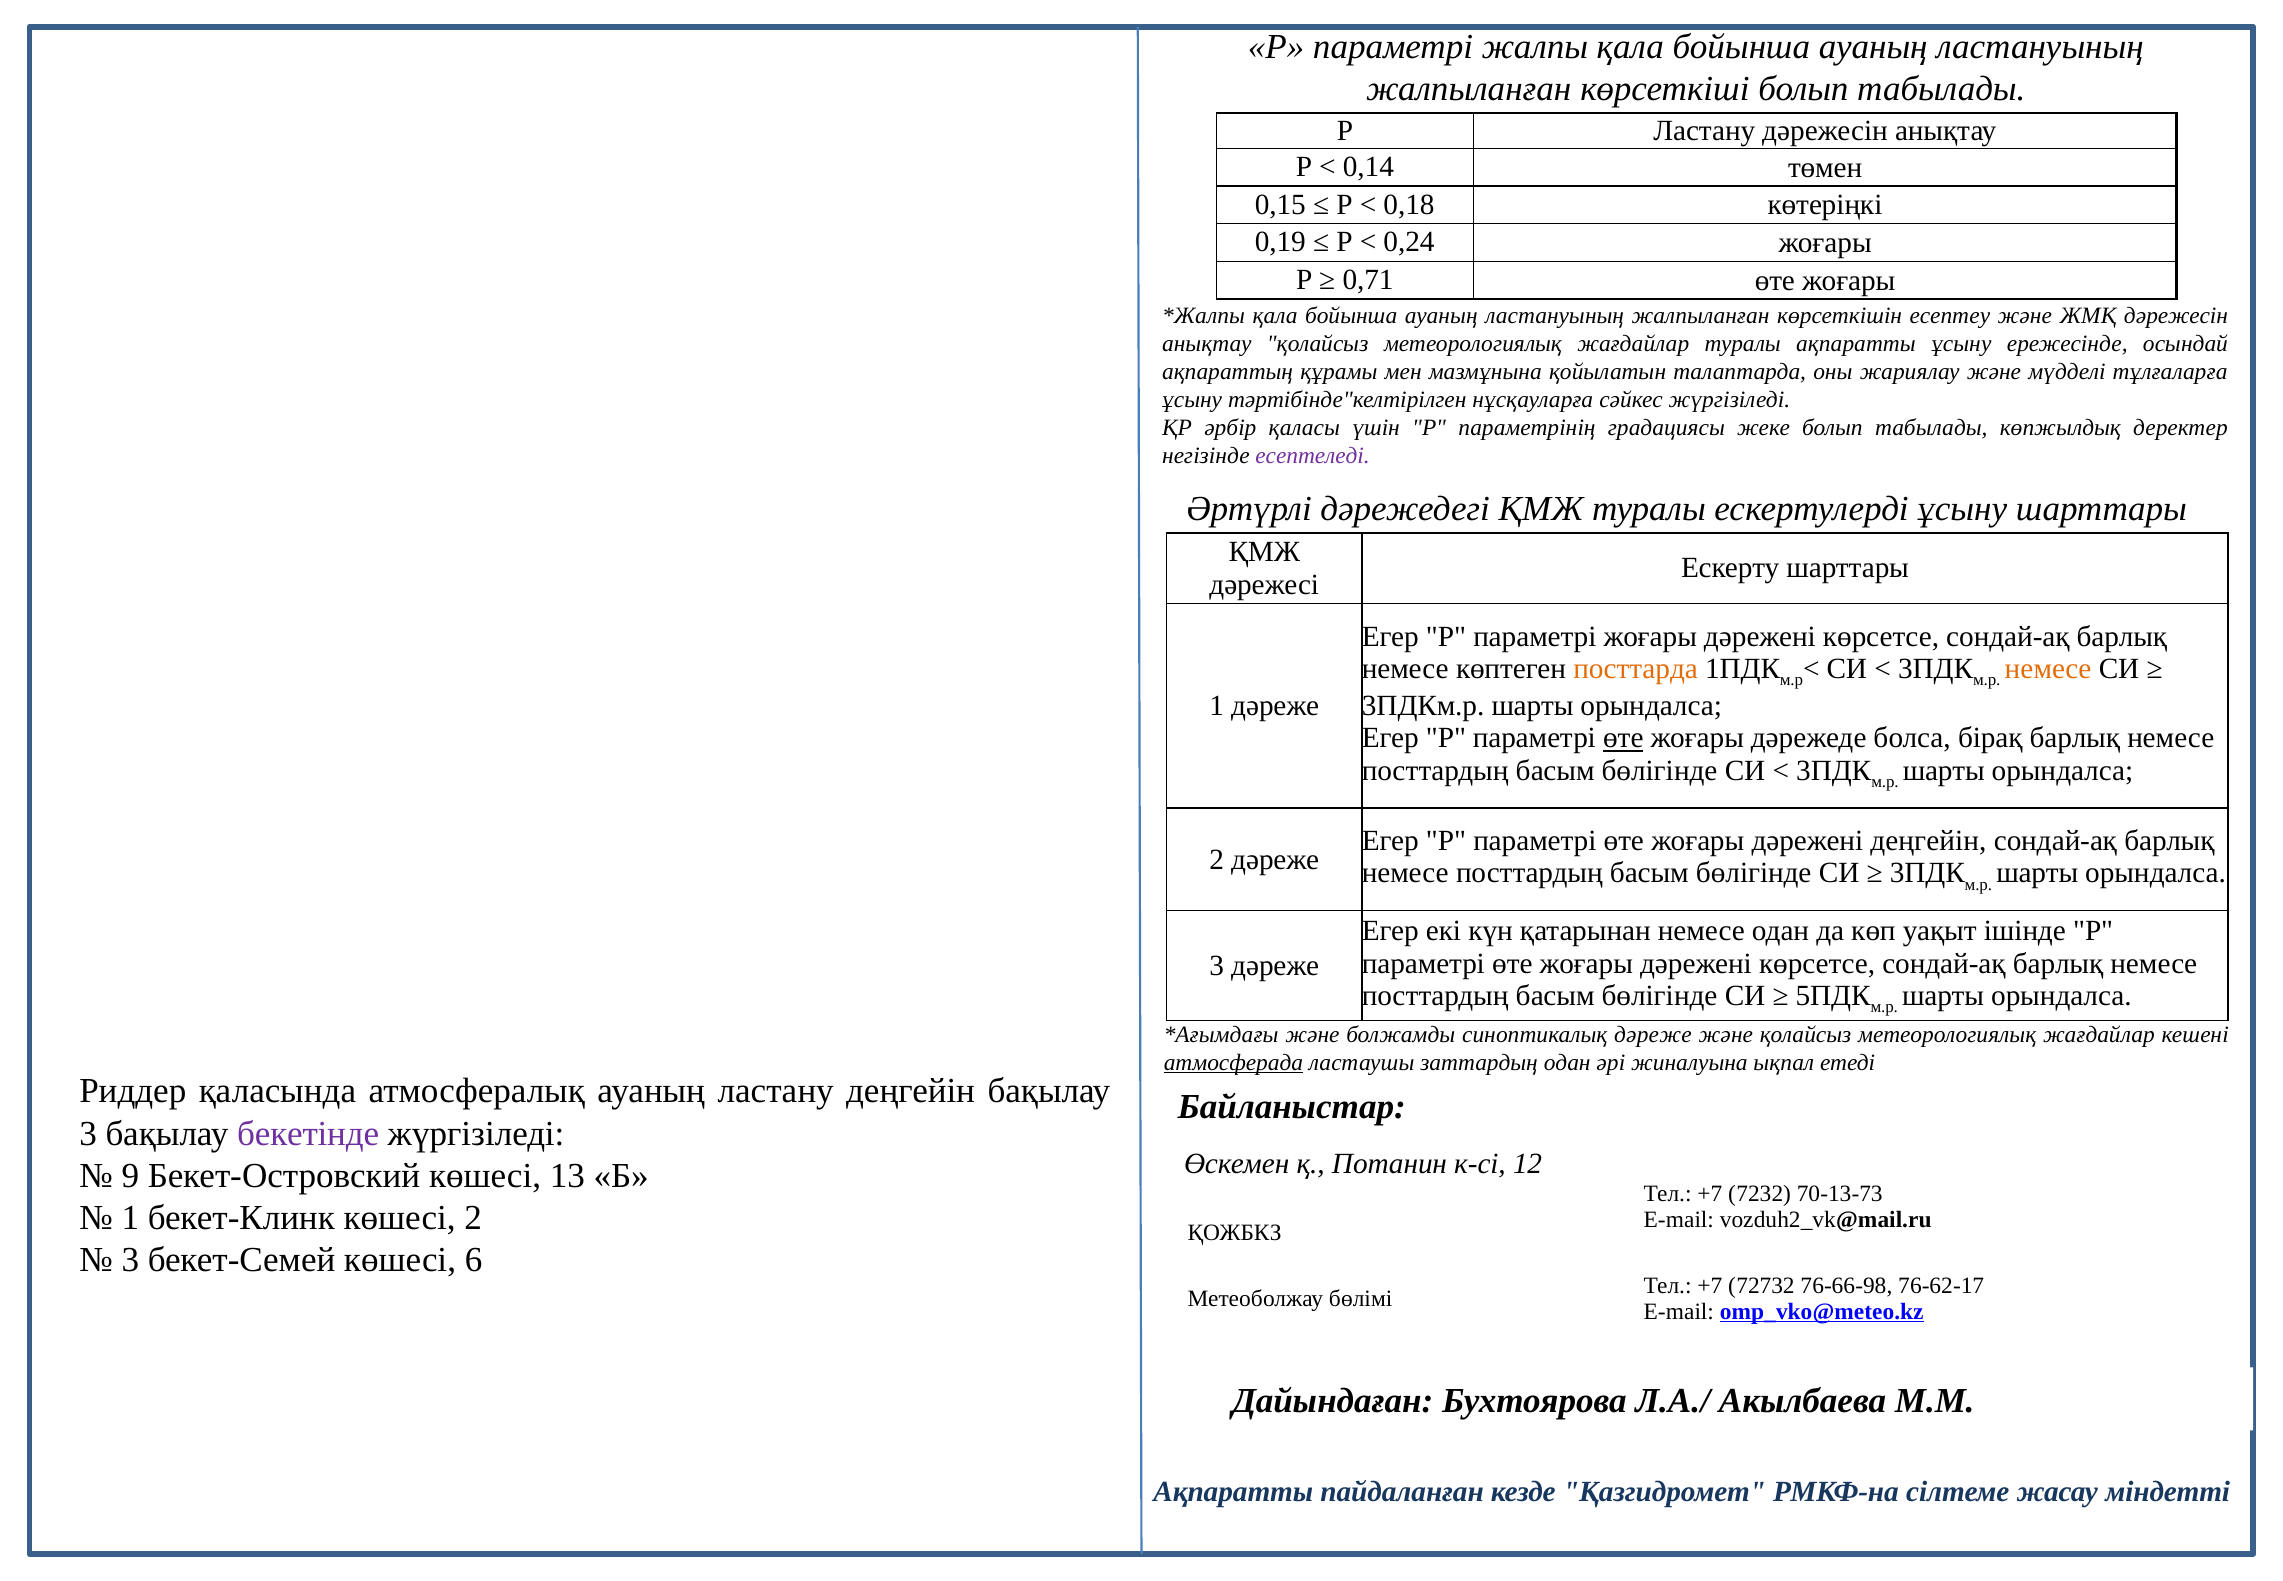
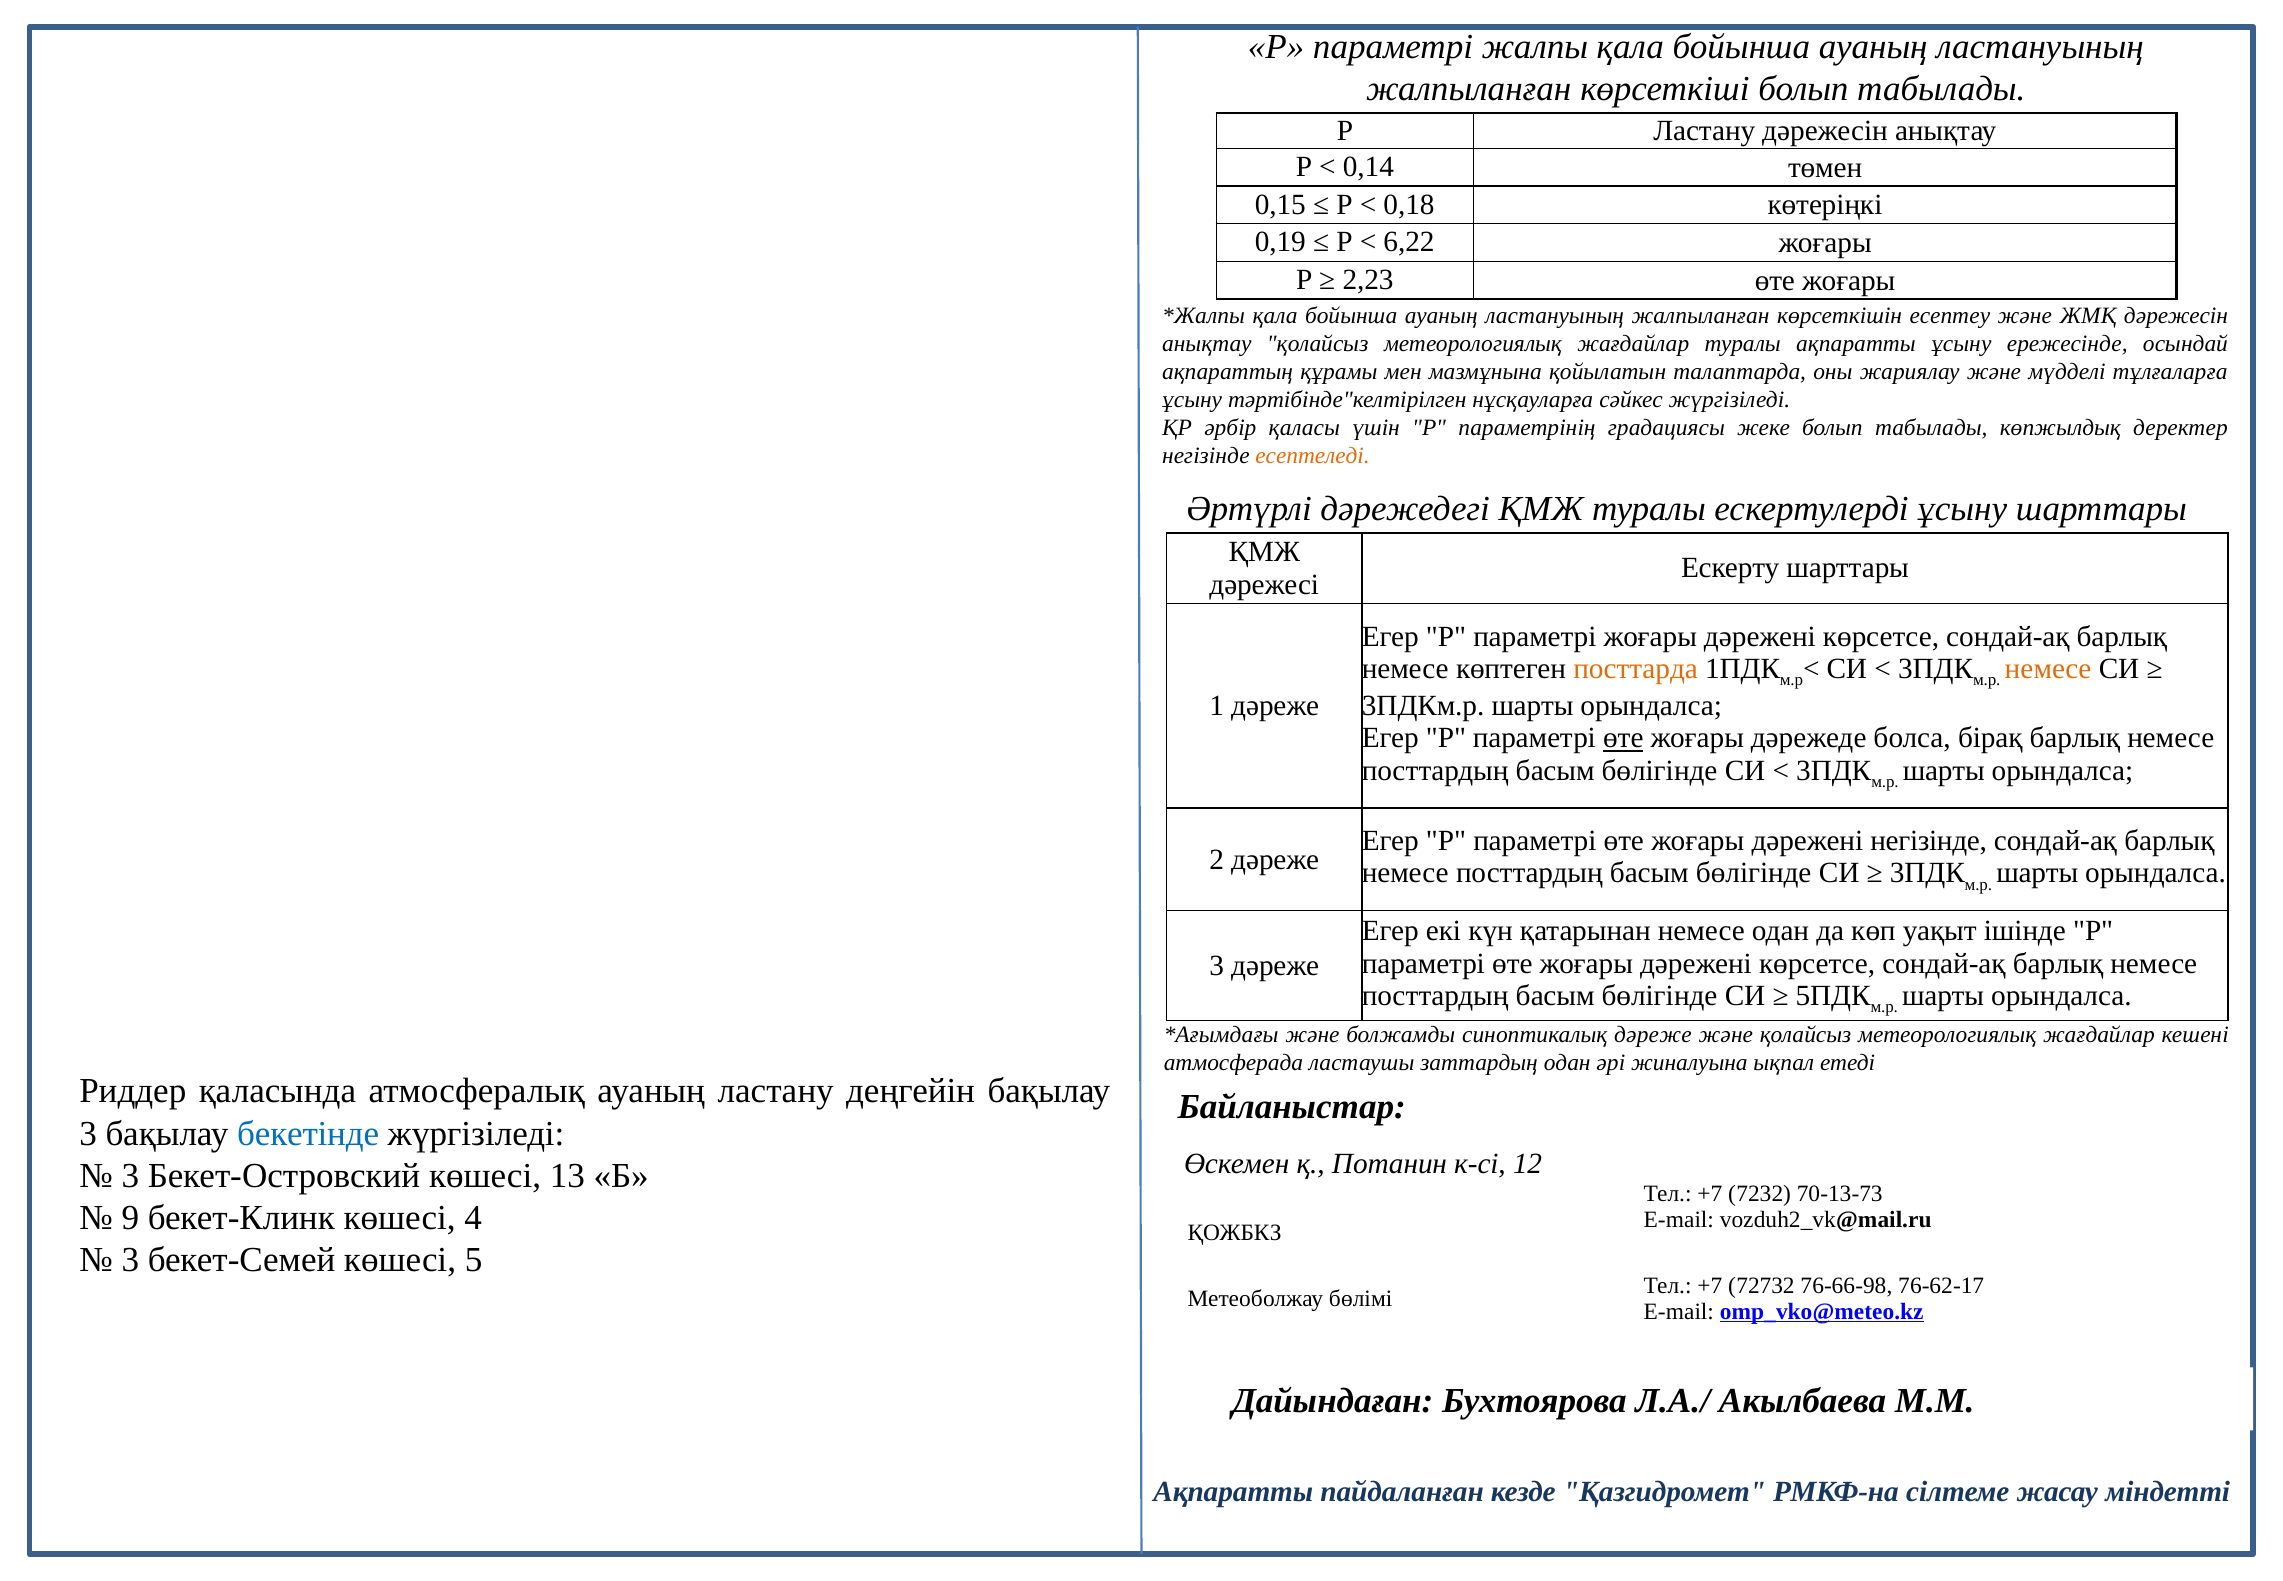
0,24: 0,24 -> 6,22 (1409, 242)
0,71: 0,71 -> 2,23 (1368, 280)
есептеледі colour: purple -> orange (1313, 455)
дәрежені деңгейін: деңгейін -> негізінде (1929, 841)
атмосферада underline: present -> none (1233, 1062)
бекетінде colour: purple -> blue (308, 1133)
9: 9 -> 3 (130, 1175)
1: 1 -> 9 (130, 1217)
көшесі 2: 2 -> 4 (473, 1217)
6: 6 -> 5 (474, 1260)
